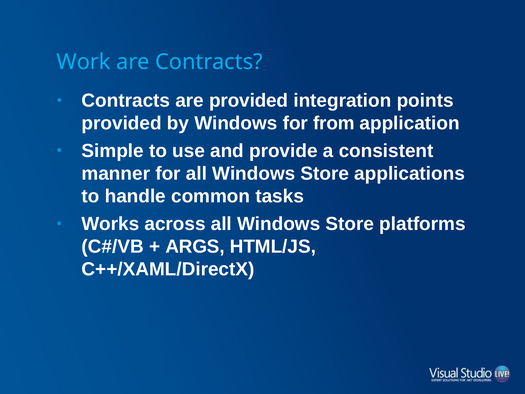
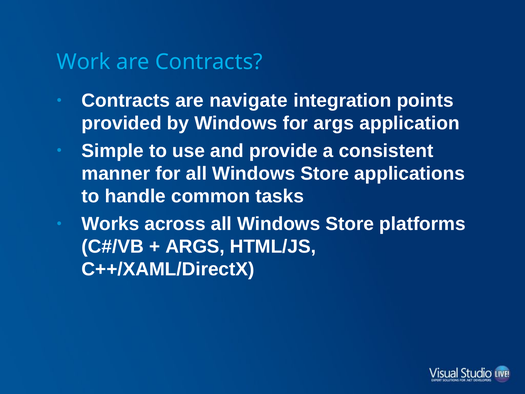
are provided: provided -> navigate (249, 100)
for from: from -> args (334, 123)
